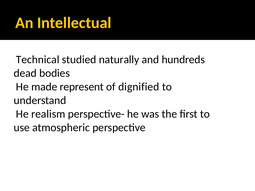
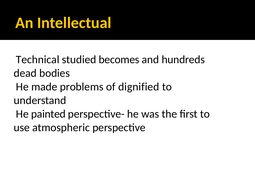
naturally: naturally -> becomes (119, 60)
represent: represent -> problems (82, 87)
realism: realism -> painted (48, 114)
